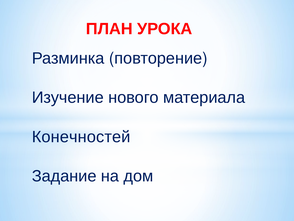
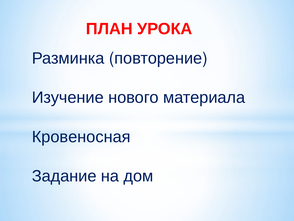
Конечностей: Конечностей -> Кровеносная (81, 137)
